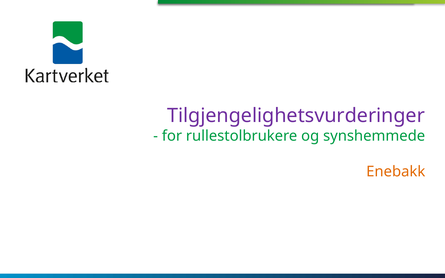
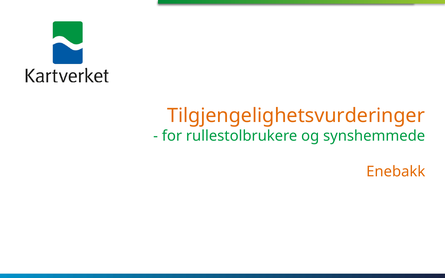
Tilgjengelighetsvurderinger colour: purple -> orange (296, 116)
